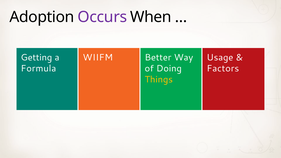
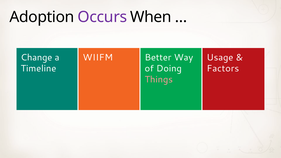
Getting: Getting -> Change (36, 57)
Formula: Formula -> Timeline (38, 69)
Things colour: yellow -> pink (159, 80)
